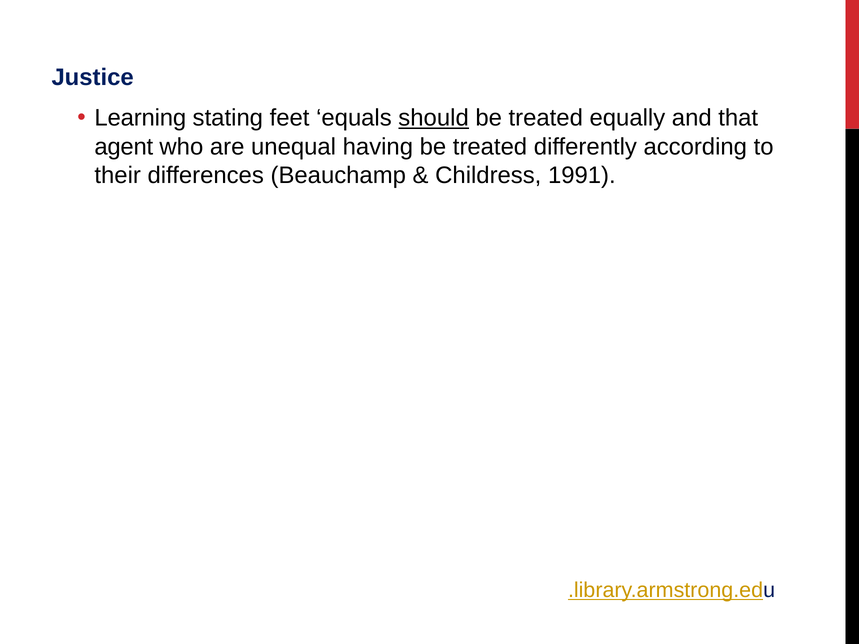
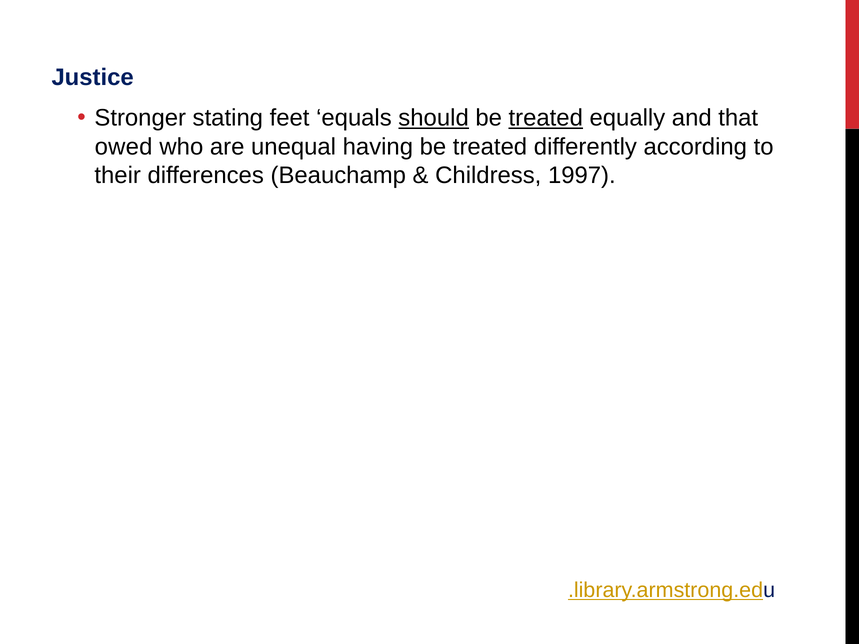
Learning: Learning -> Stronger (140, 118)
treated underline: none -> present (546, 118)
agent: agent -> owed (124, 147)
1991: 1991 -> 1997 (582, 175)
